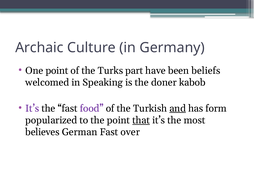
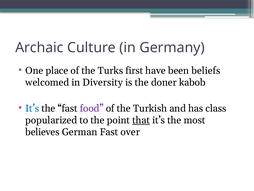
One point: point -> place (57, 70)
part: part -> first (134, 70)
Speaking: Speaking -> Diversity (103, 82)
It’s colour: purple -> blue (32, 108)
and underline: present -> none (178, 108)
form: form -> class (216, 108)
